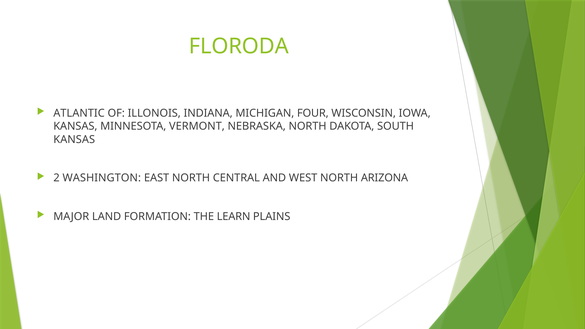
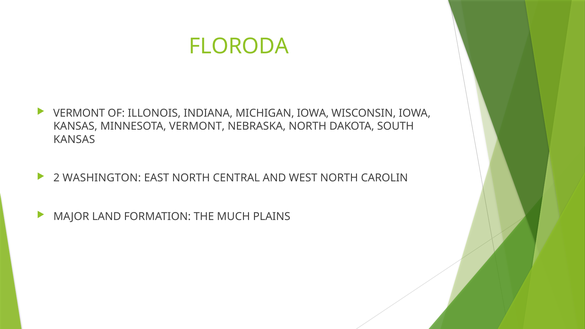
ATLANTIC: ATLANTIC -> VERMONT (79, 113)
MICHIGAN FOUR: FOUR -> IOWA (313, 113)
ARIZONA: ARIZONA -> CAROLIN (384, 178)
LEARN: LEARN -> MUCH (233, 217)
